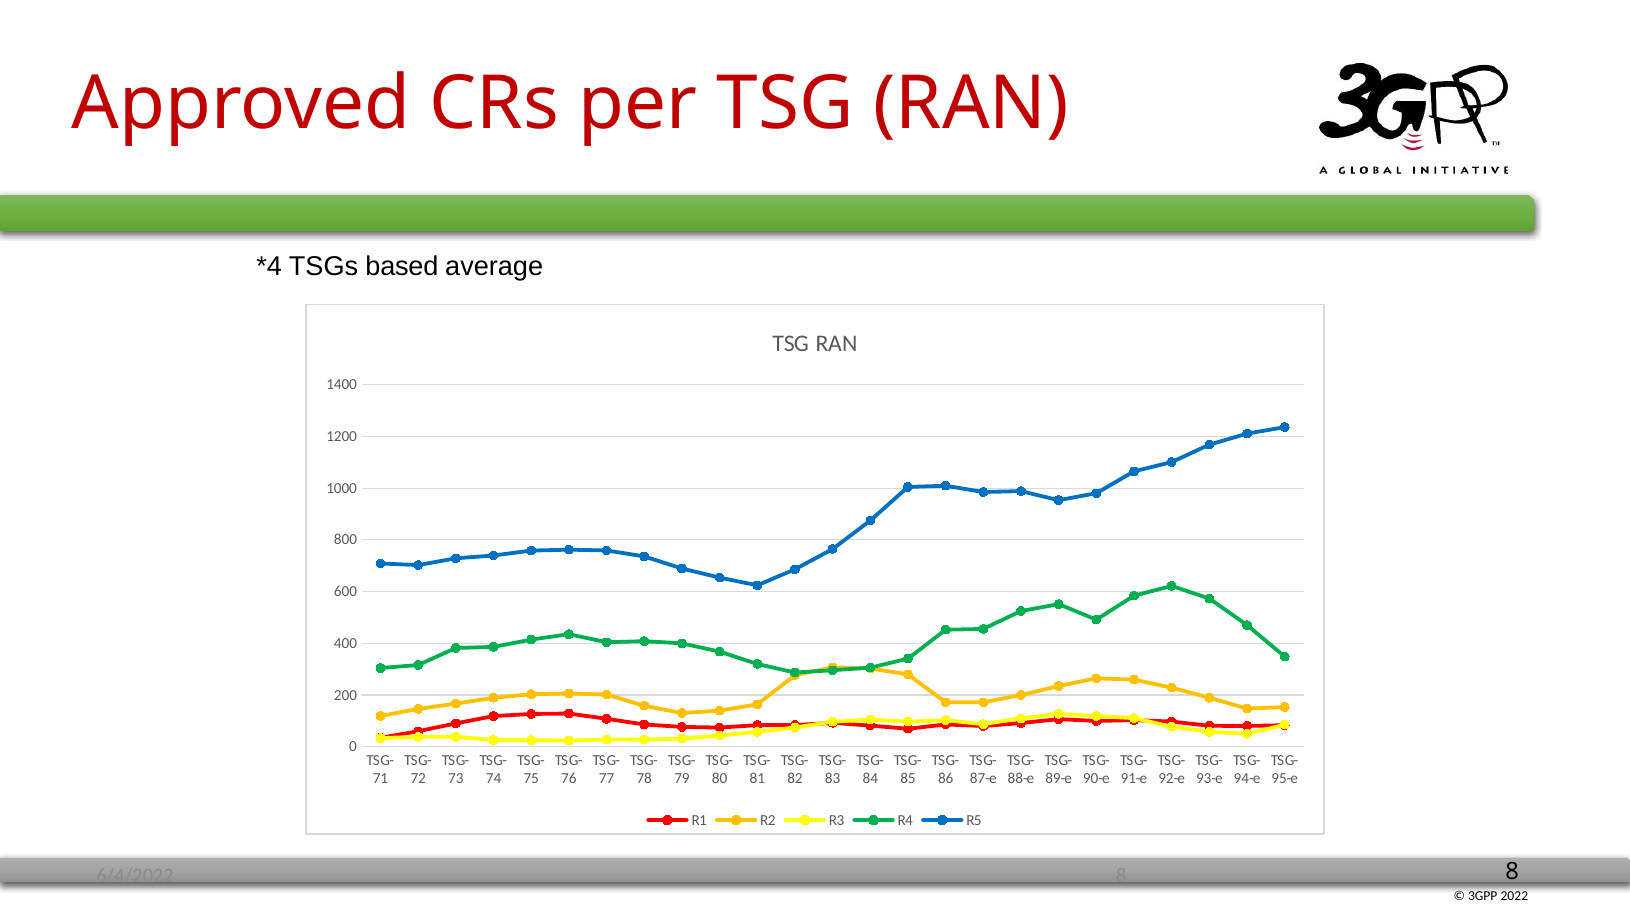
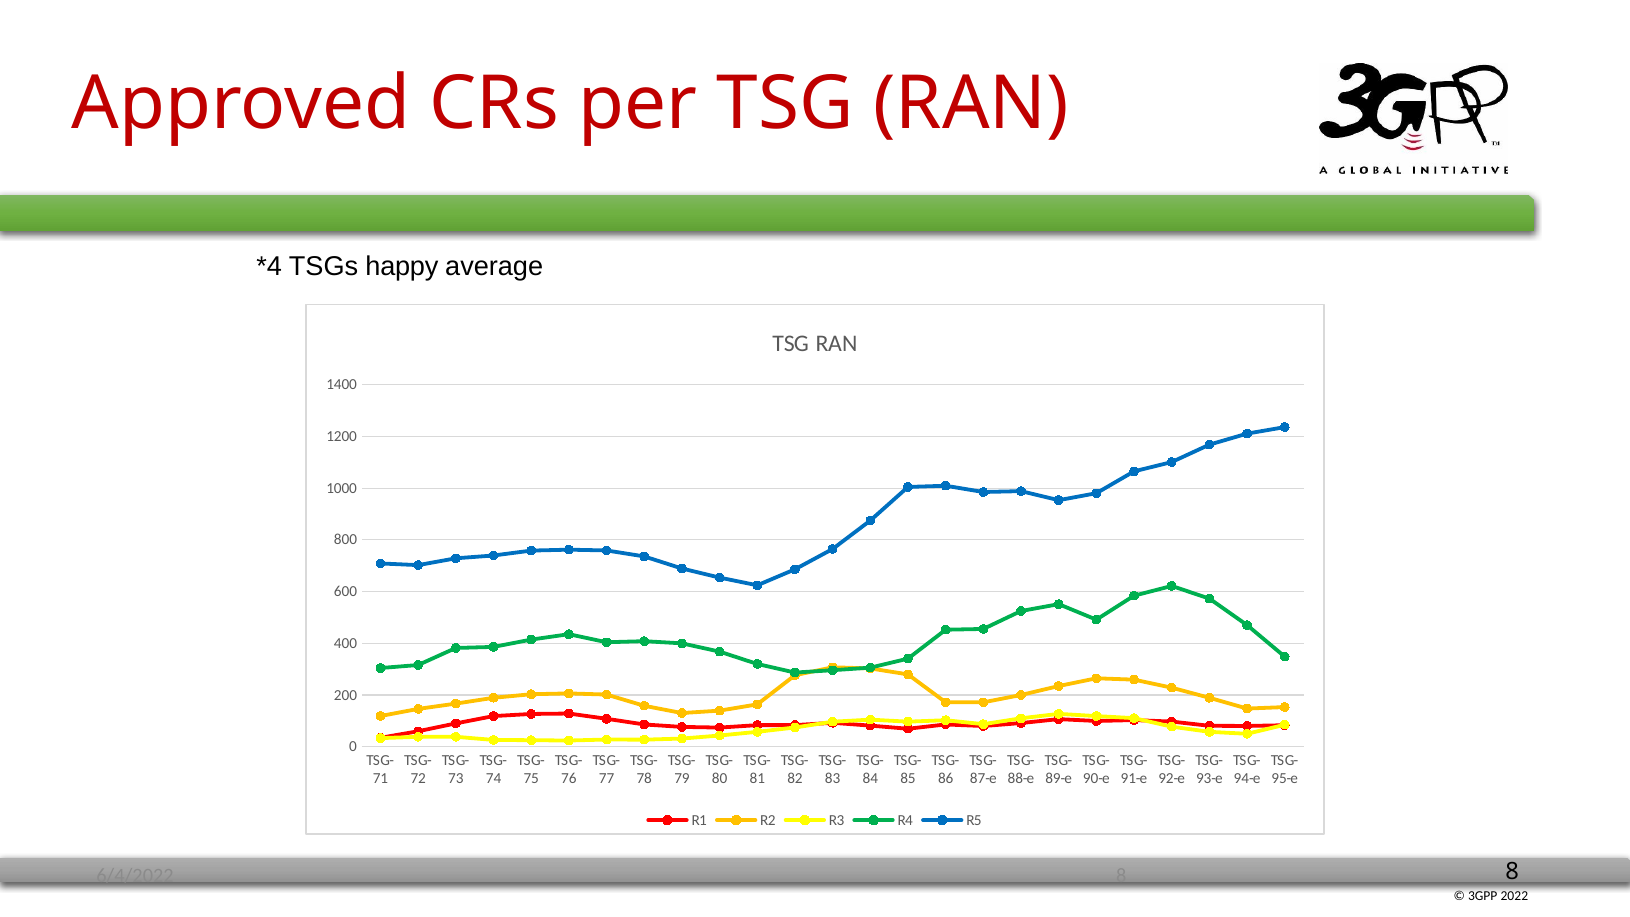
based: based -> happy (402, 266)
